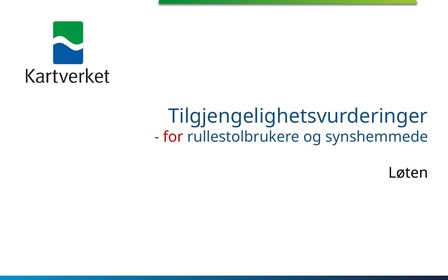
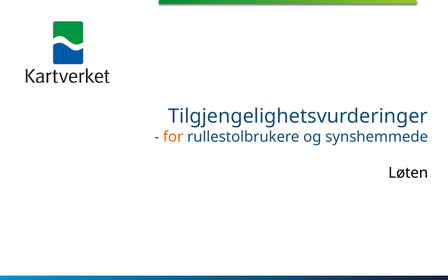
for colour: red -> orange (173, 137)
